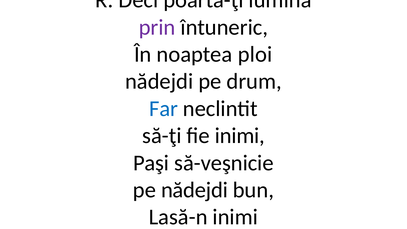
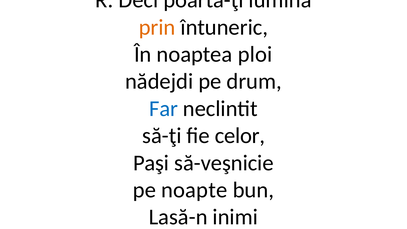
prin colour: purple -> orange (157, 27)
fie inimi: inimi -> celor (240, 136)
pe nădejdi: nădejdi -> noapte (194, 190)
